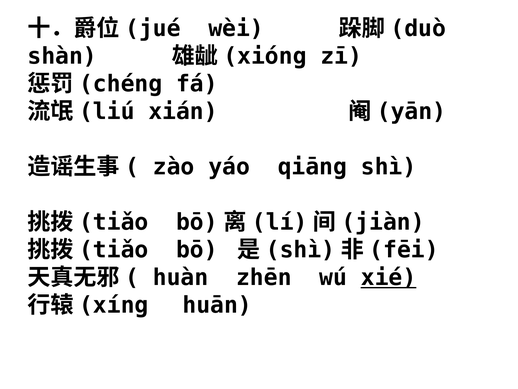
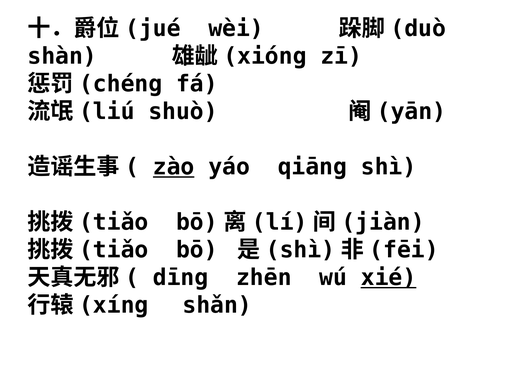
xián: xián -> shuò (183, 112)
zào underline: none -> present (174, 167)
huàn: huàn -> dīng (181, 277)
huān: huān -> shǎn (217, 305)
